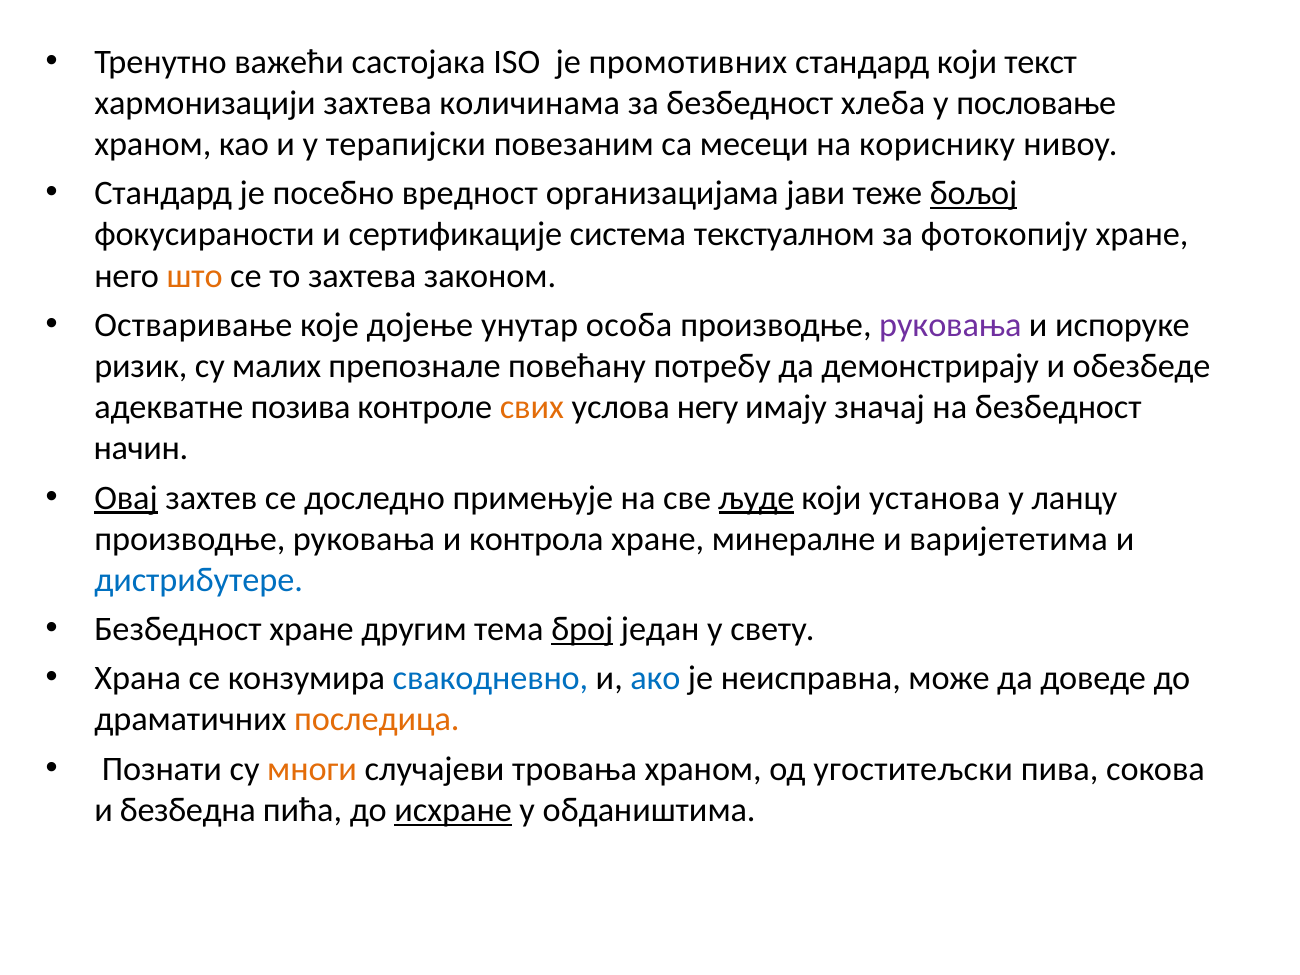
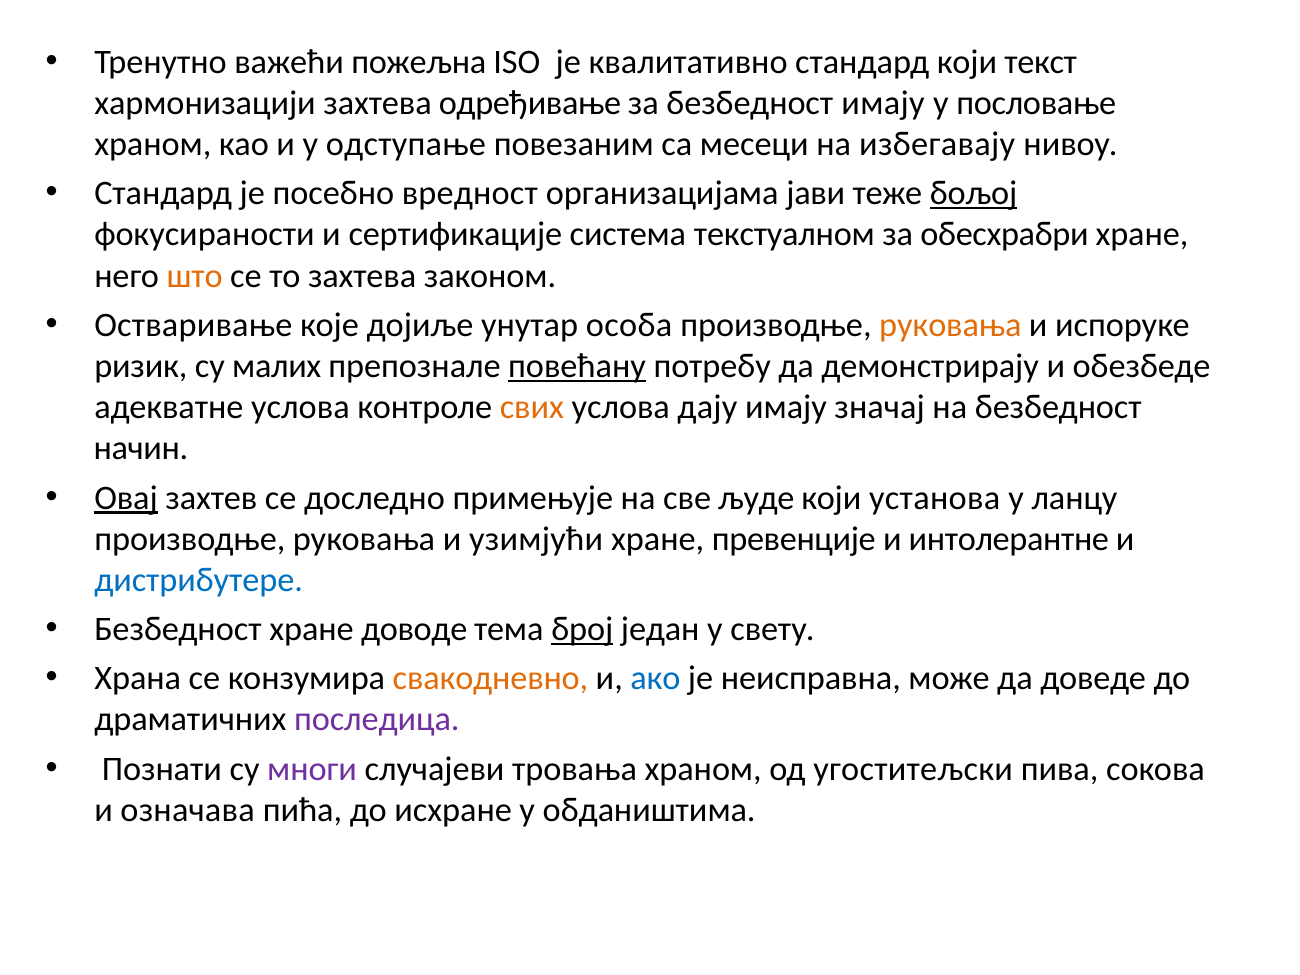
састојака: састојака -> пожељна (419, 62)
промотивних: промотивних -> квалитативно (688, 62)
количинама: количинама -> одређивање (530, 103)
безбедност хлеба: хлеба -> имају (883, 103)
терапијски: терапијски -> одступање (406, 144)
кориснику: кориснику -> избегавају (937, 144)
фотокопију: фотокопију -> обесхрабри (1005, 235)
дојење: дојење -> дојиље (420, 325)
руковања colour: purple -> orange (950, 325)
повећану underline: none -> present (577, 366)
адекватне позива: позива -> услова (300, 407)
негу: негу -> дају (707, 407)
људе underline: present -> none (756, 498)
контрола: контрола -> узимјући (536, 539)
минералне: минералне -> превенције (794, 539)
варијететима: варијететима -> интолерантне (1009, 539)
другим: другим -> доводе (414, 629)
свакодневно colour: blue -> orange (490, 679)
последица colour: orange -> purple (377, 720)
многи colour: orange -> purple (312, 769)
безбедна: безбедна -> означава (188, 810)
исхране underline: present -> none (453, 810)
